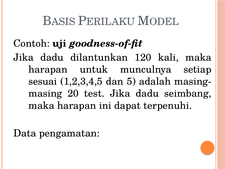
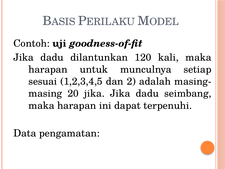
5: 5 -> 2 (131, 81)
20 test: test -> jika (94, 93)
